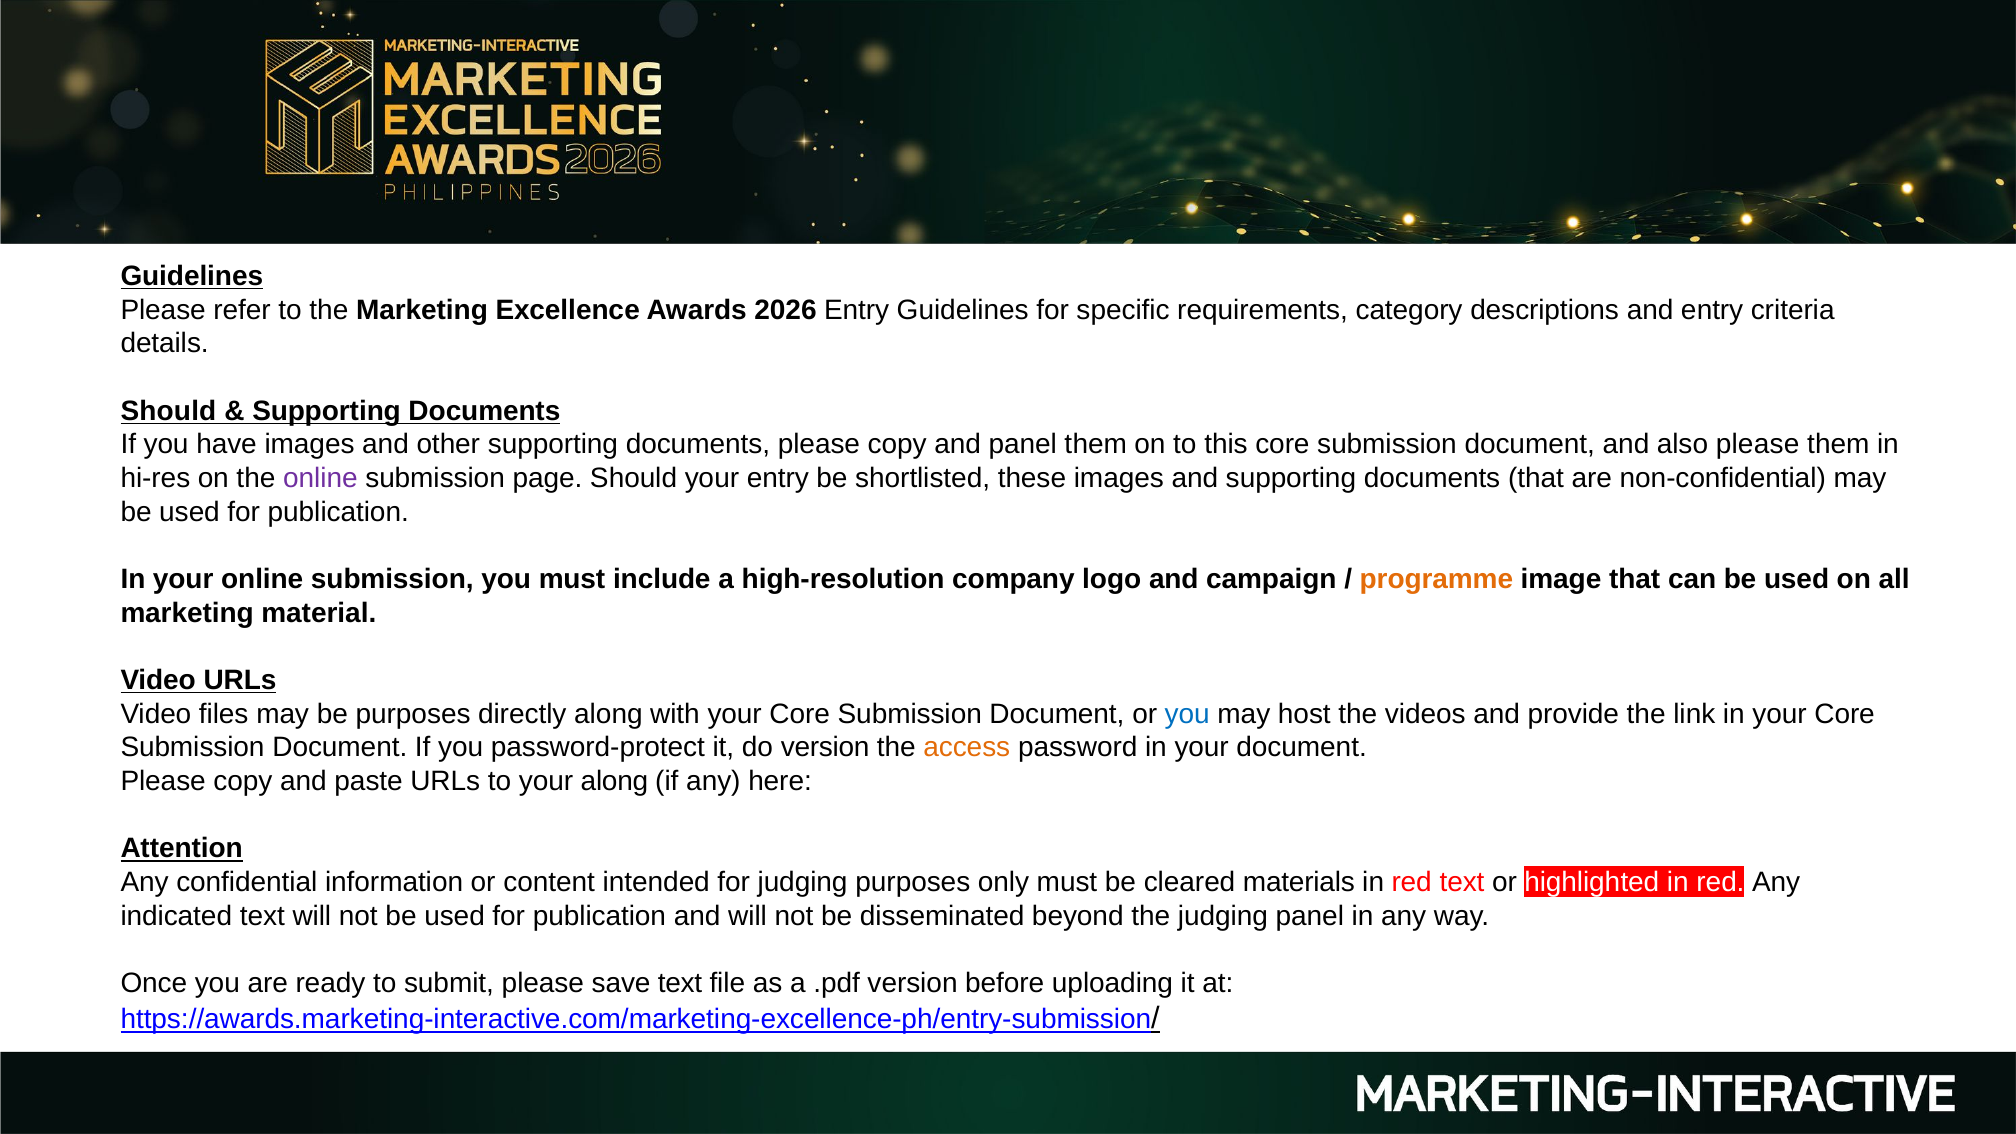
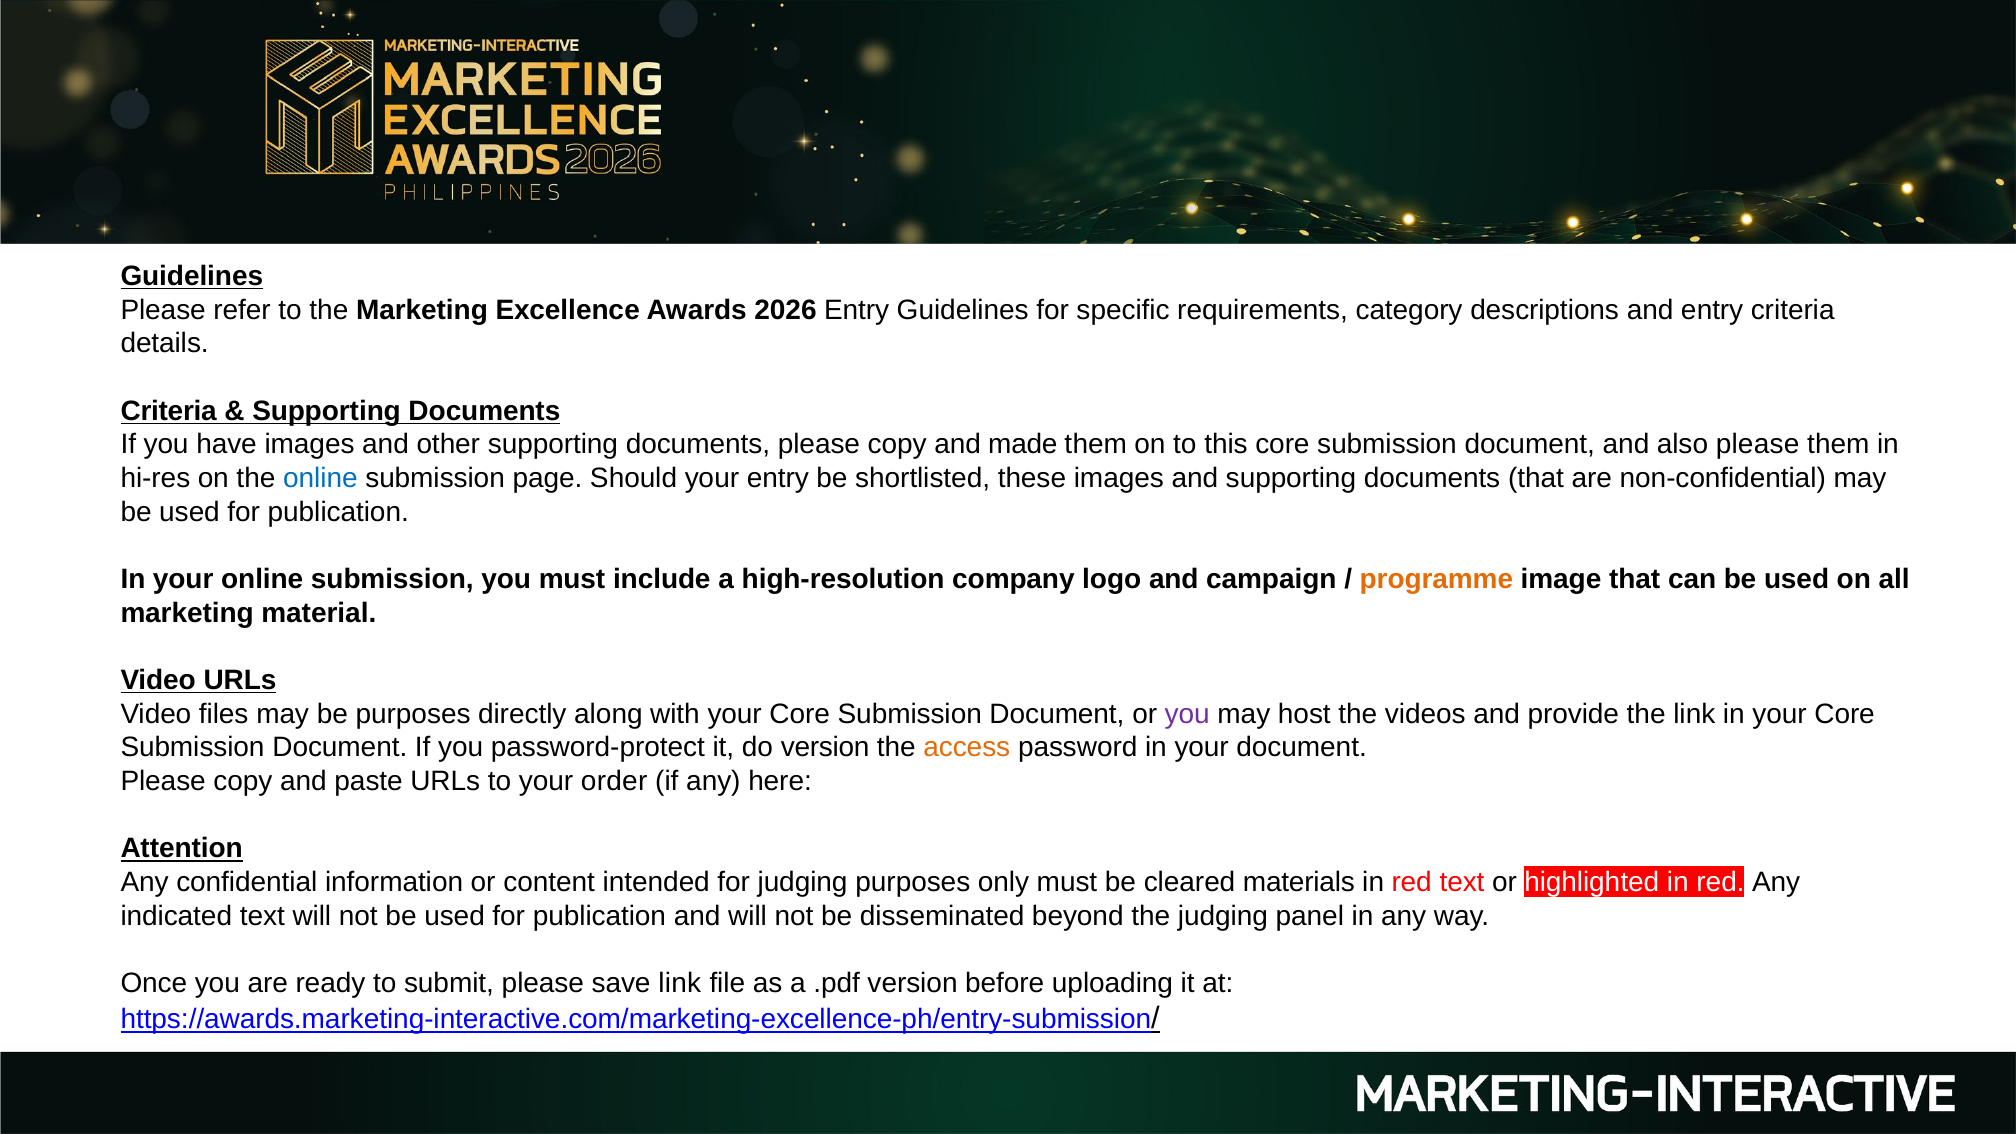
Should: Should -> Criteria (169, 411)
and panel: panel -> made (1023, 445)
online colour: purple -> blue (320, 478)
you colour: blue -> purple (1187, 714)
your along: along -> order (614, 781)
save text: text -> link (680, 983)
